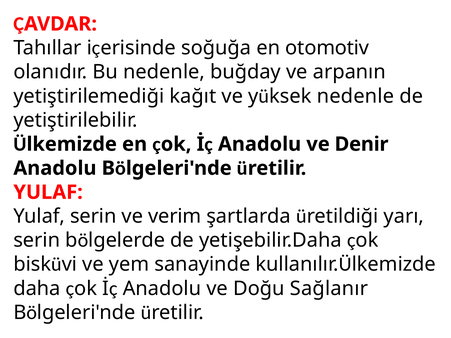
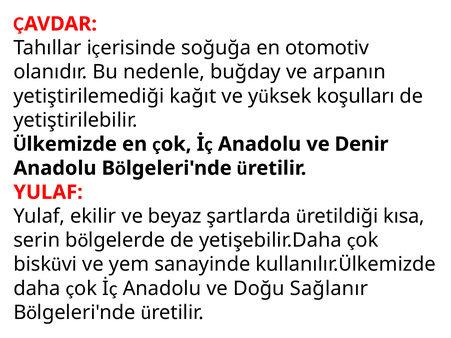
nedenle: nedenle -> koşulları (356, 96)
Yulaf serin: serin -> ekilir (93, 216)
verim: verim -> beyaz (175, 216)
yarı: yarı -> kısa (404, 216)
